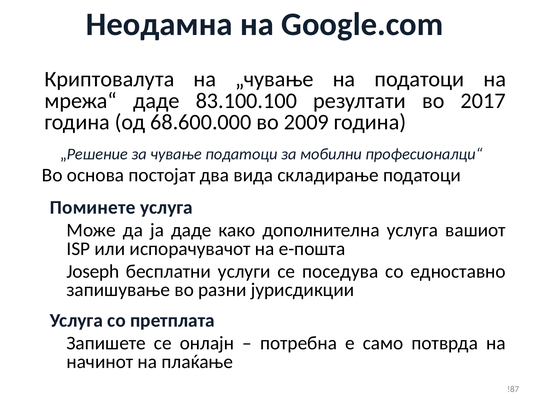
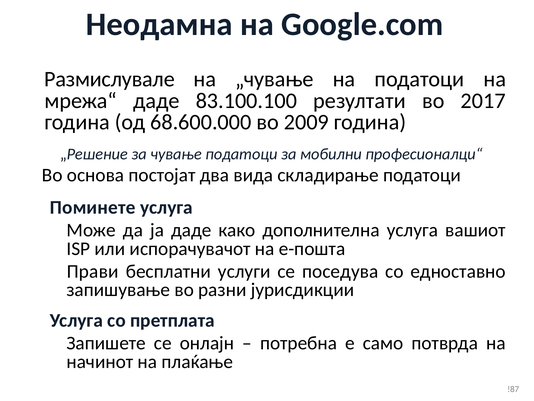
Криптовалута: Криптовалута -> Размислувале (109, 79)
Joseph: Joseph -> Прави (93, 271)
